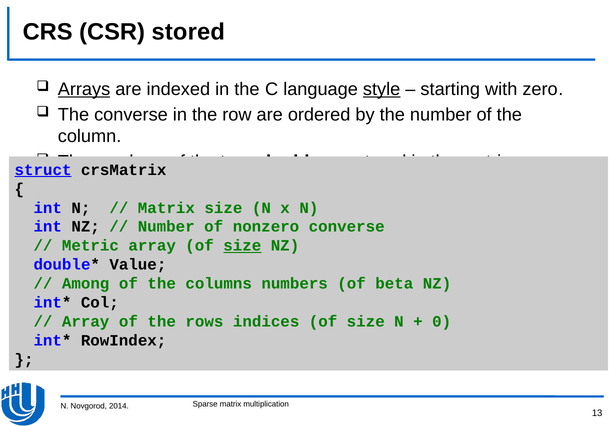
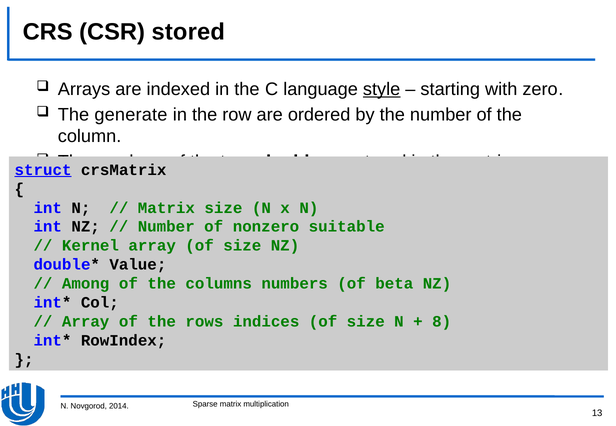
Arrays underline: present -> none (84, 89)
The converse: converse -> generate (131, 115)
nonzero converse: converse -> suitable (347, 227)
Metric: Metric -> Kernel (90, 246)
size underline: present -> none (242, 246)
0: 0 -> 8 (442, 322)
